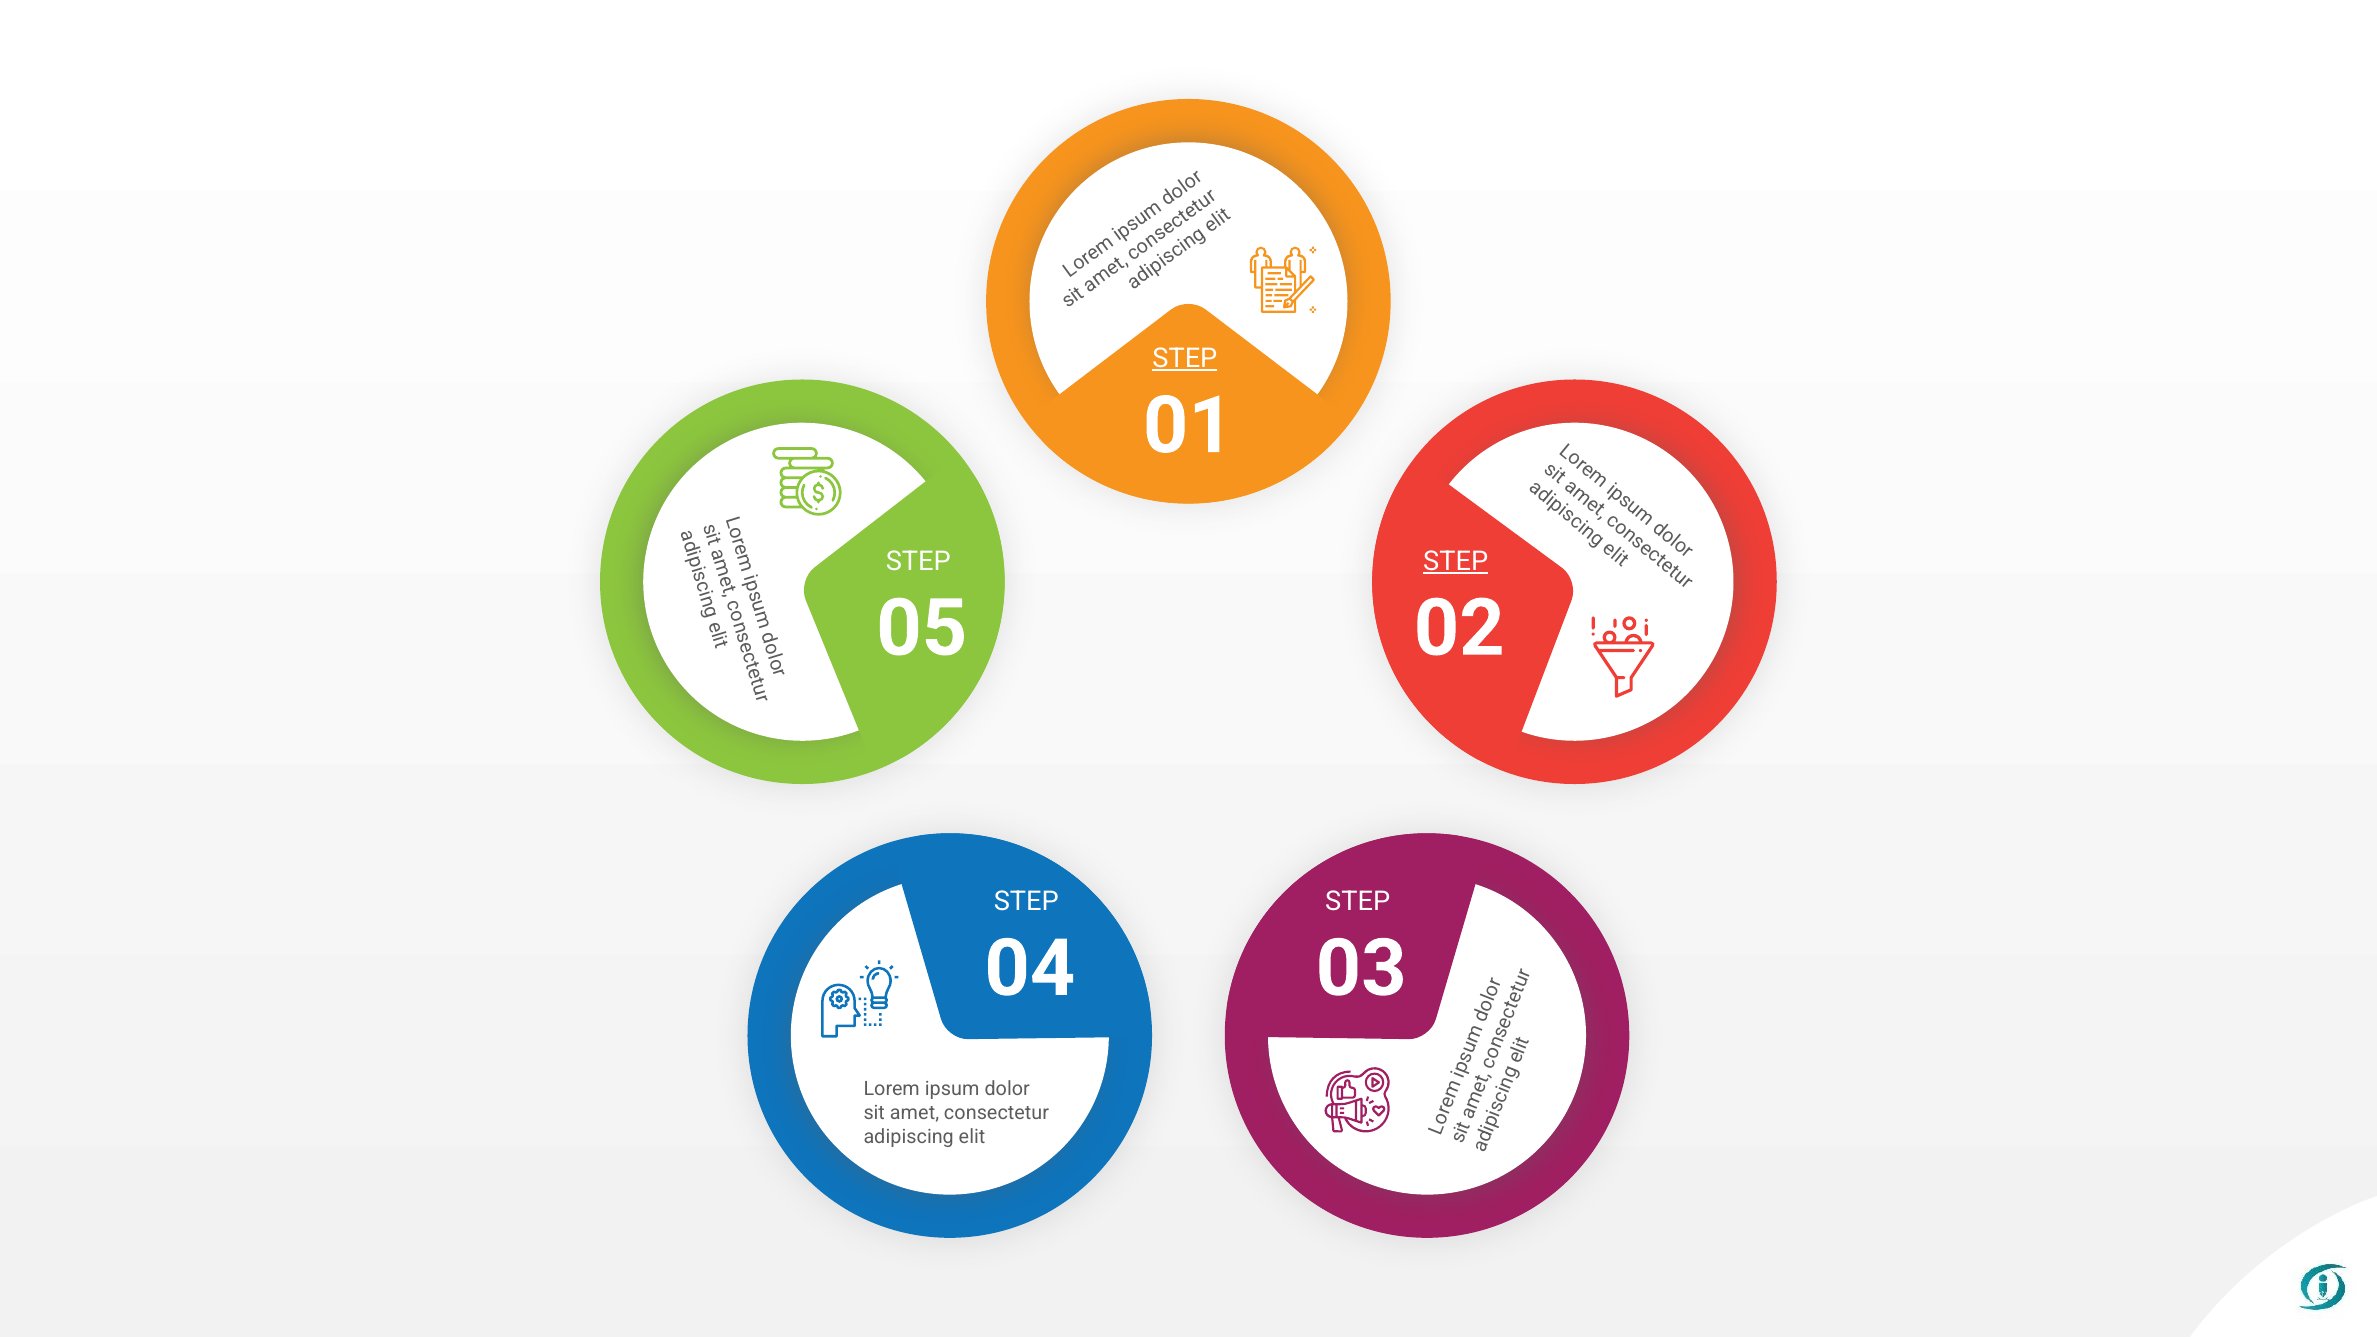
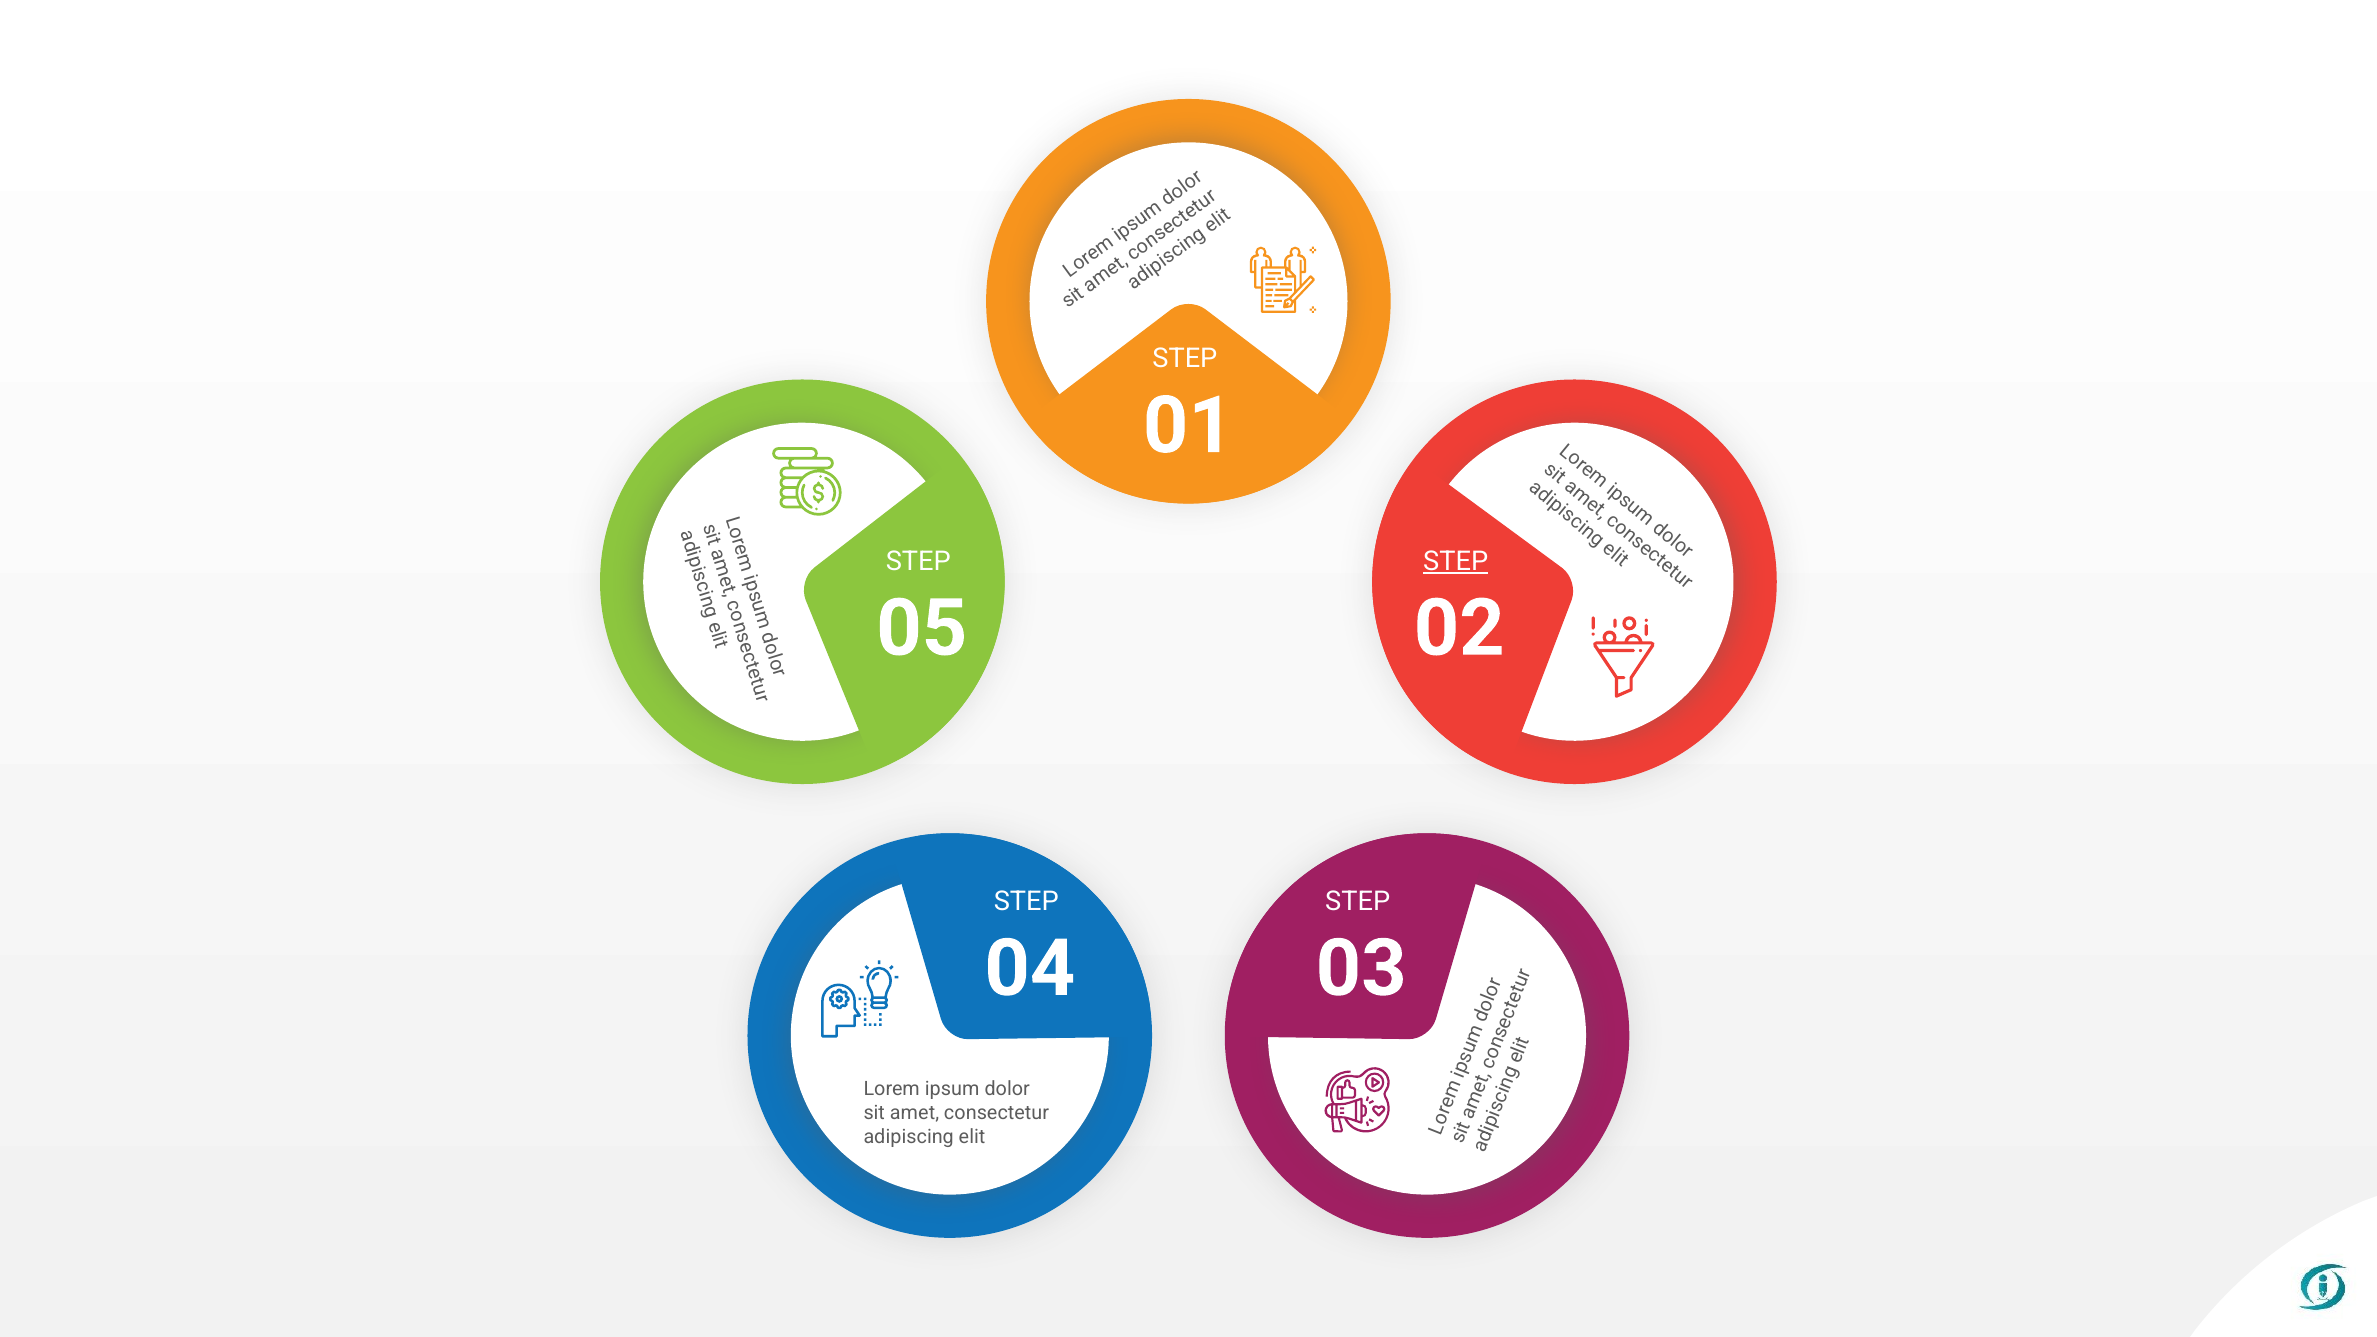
STEP underline: present -> none (1185, 358)
